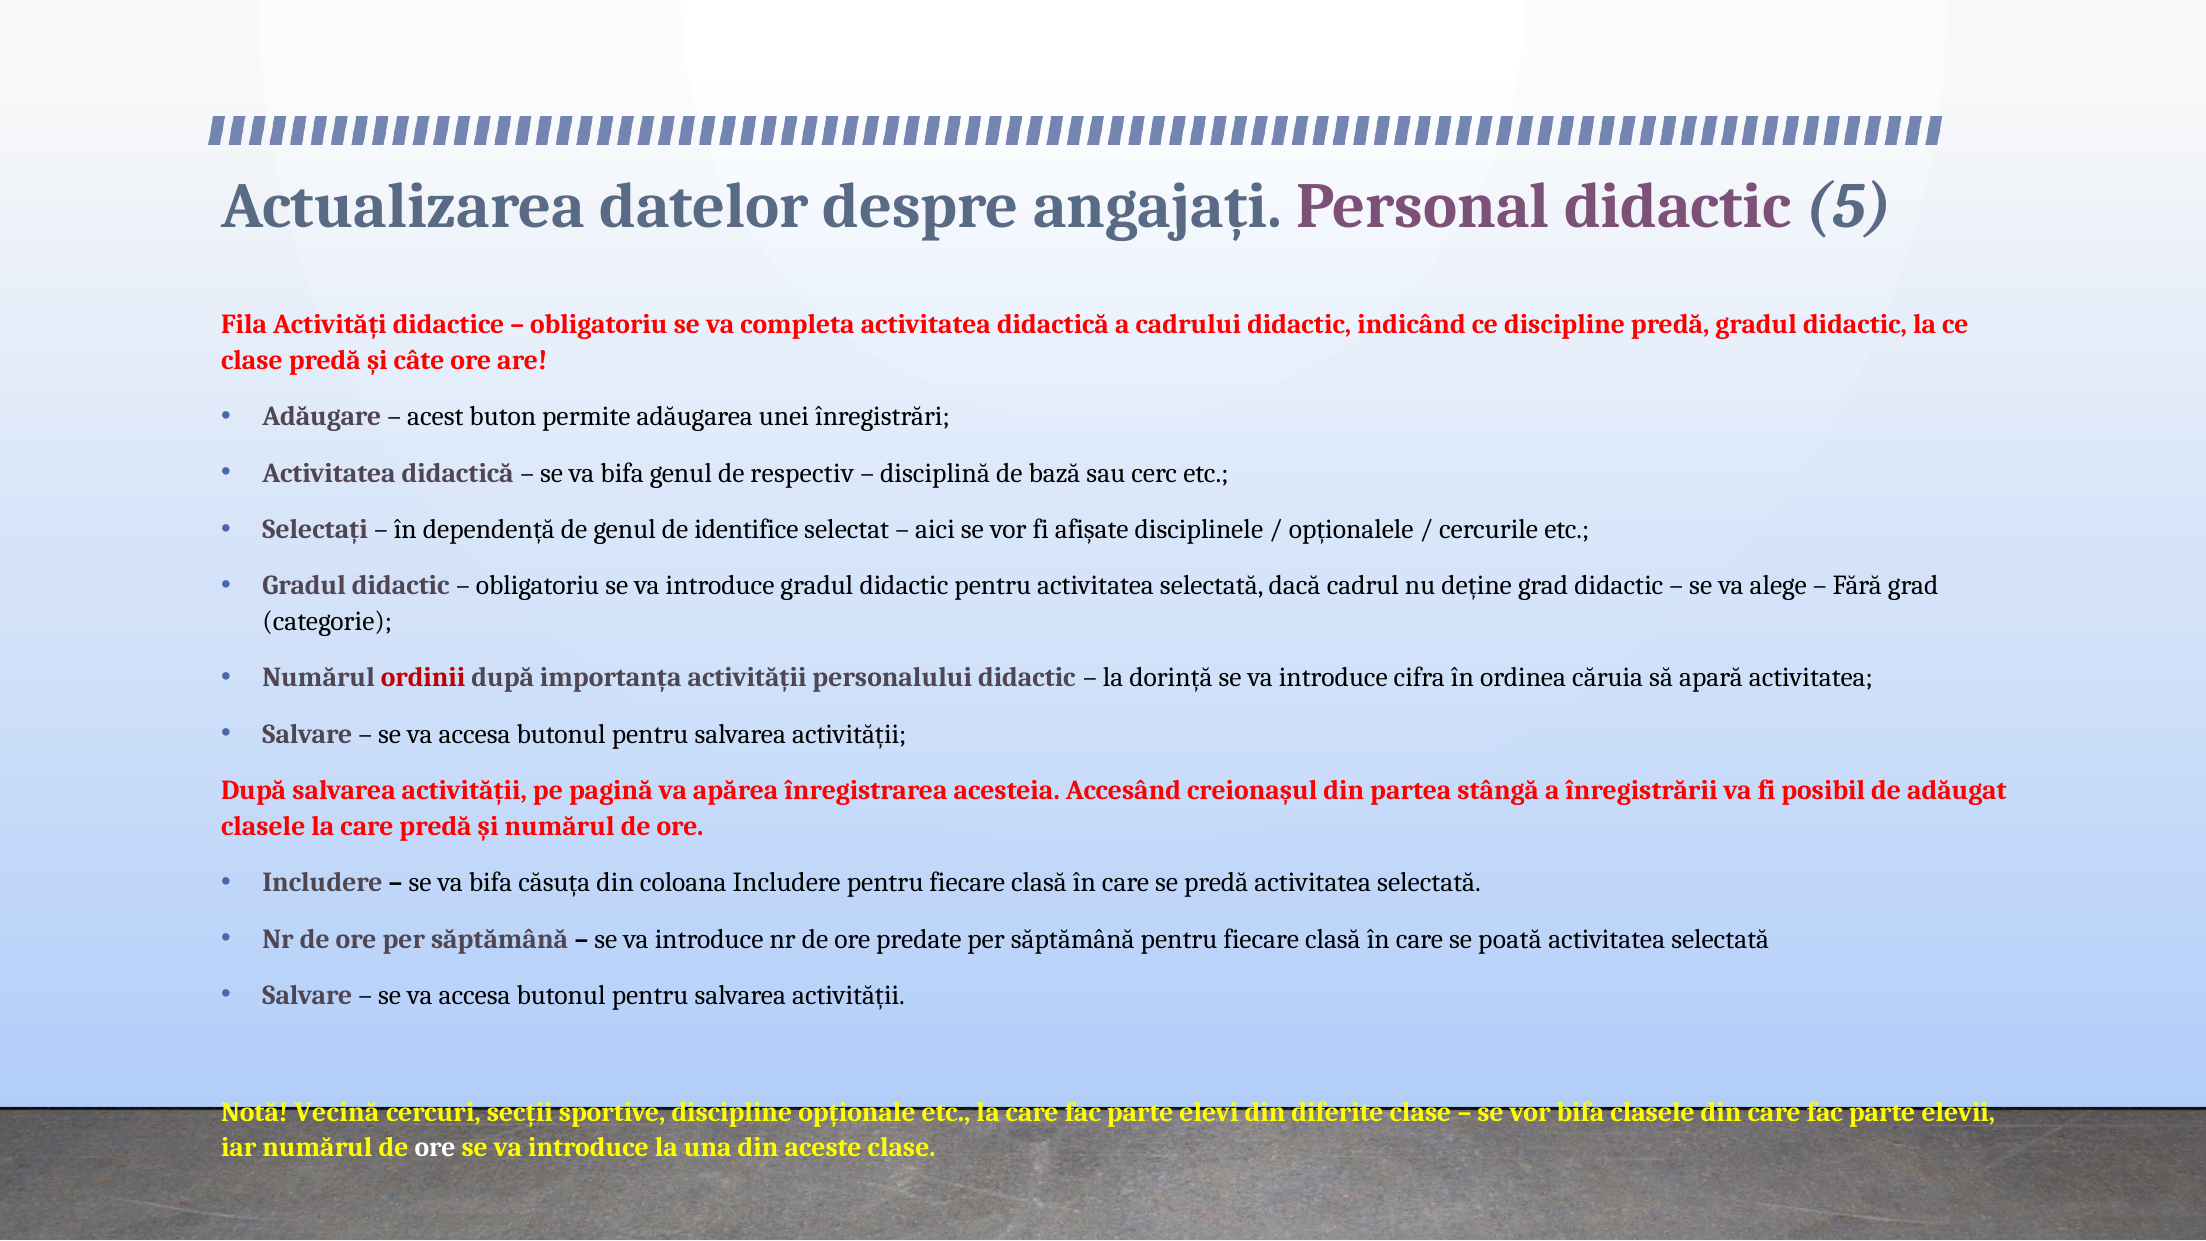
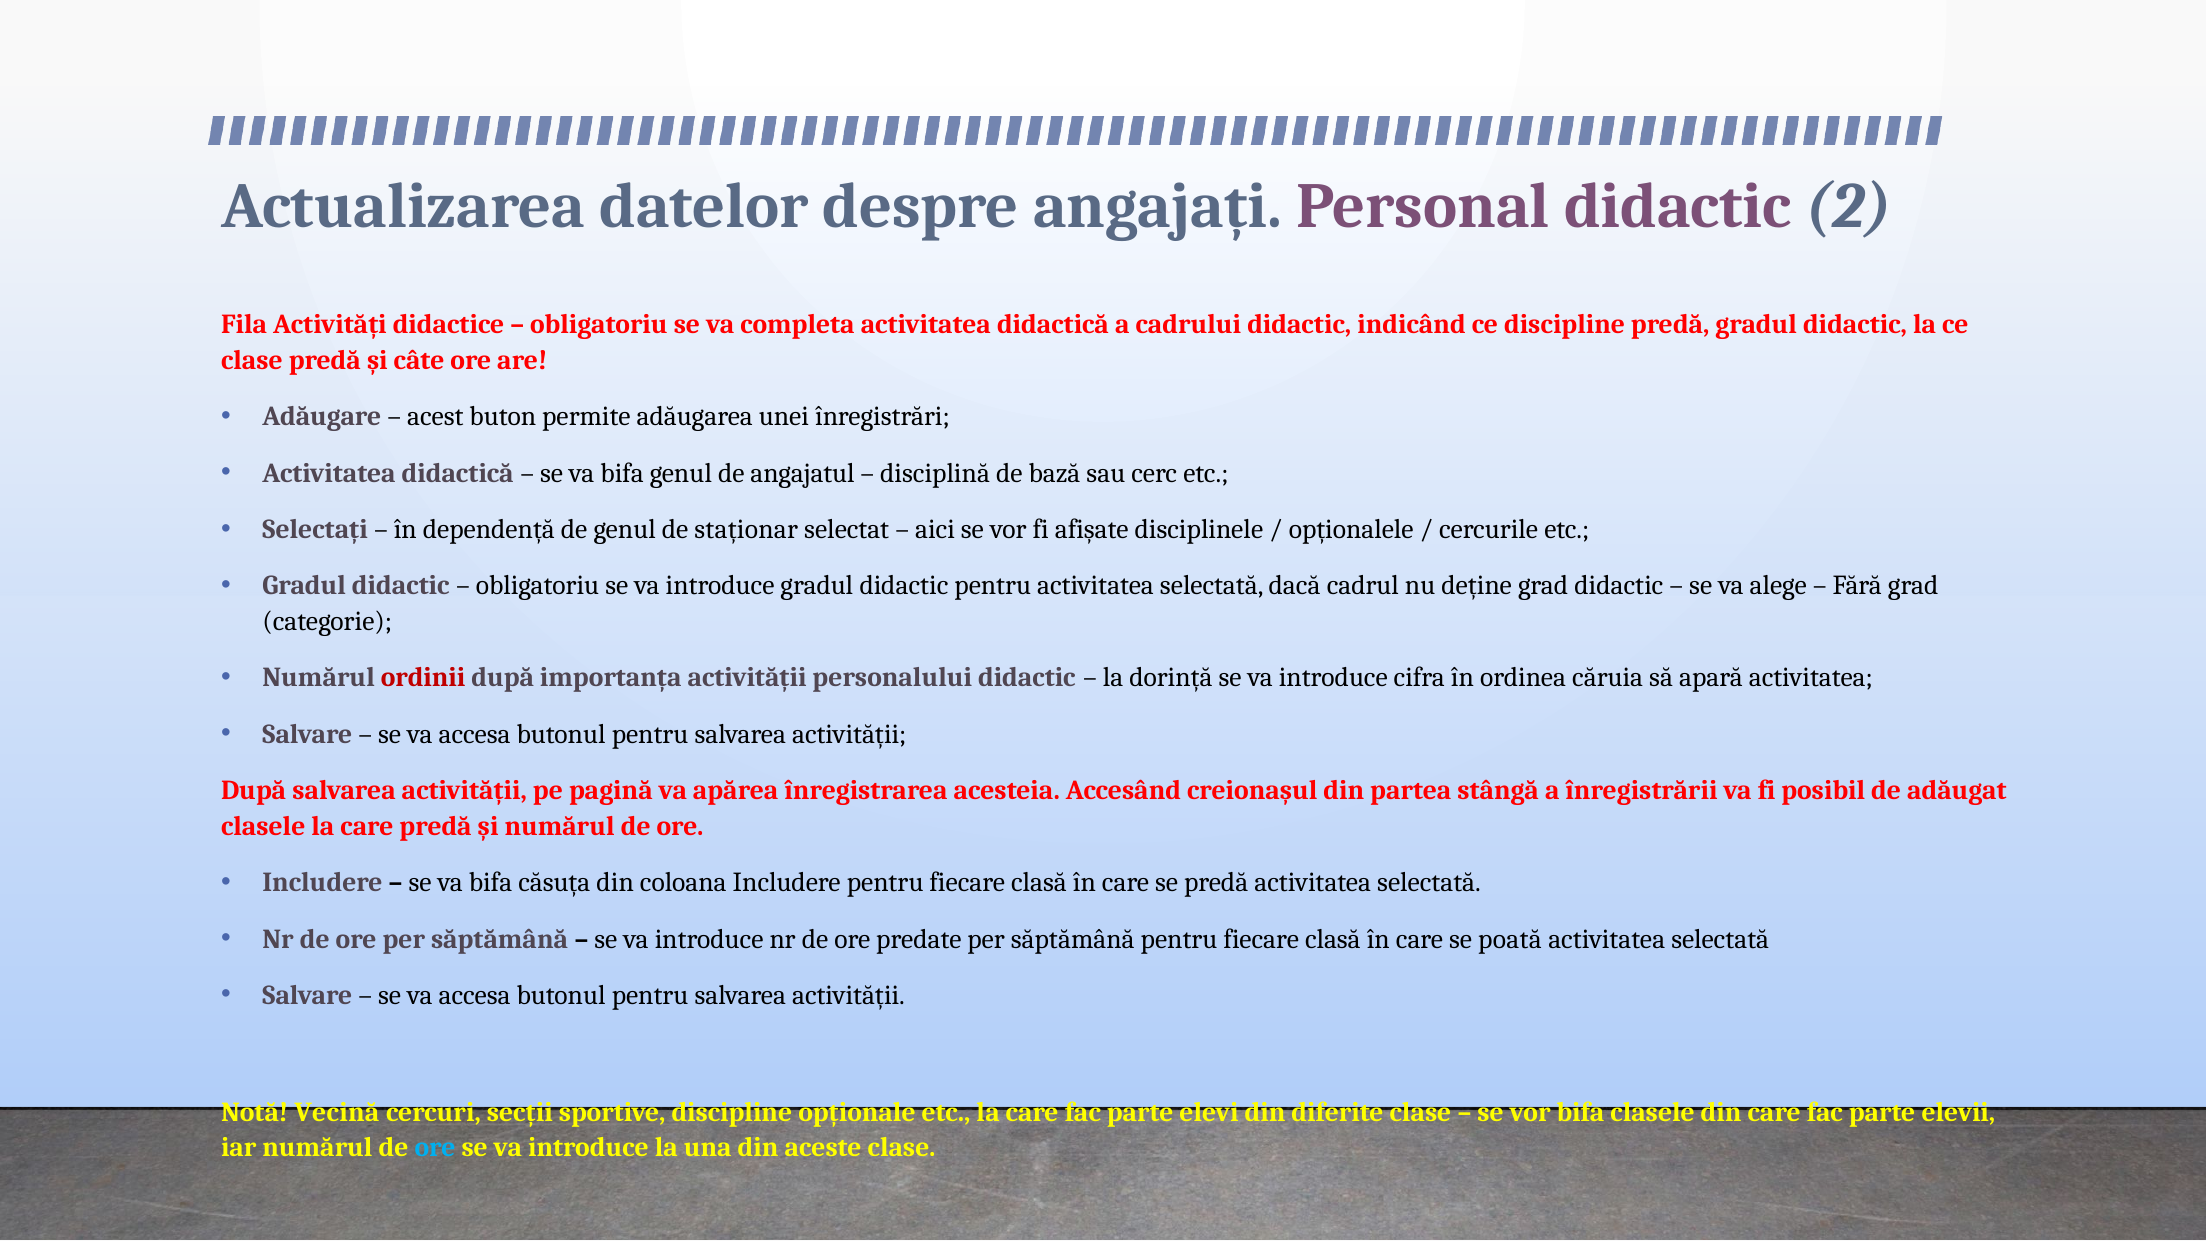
5: 5 -> 2 (1849, 206)
respectiv: respectiv -> angajatul (802, 473)
identifice: identifice -> staționar (746, 529)
ore colour: white -> light blue (435, 1148)
